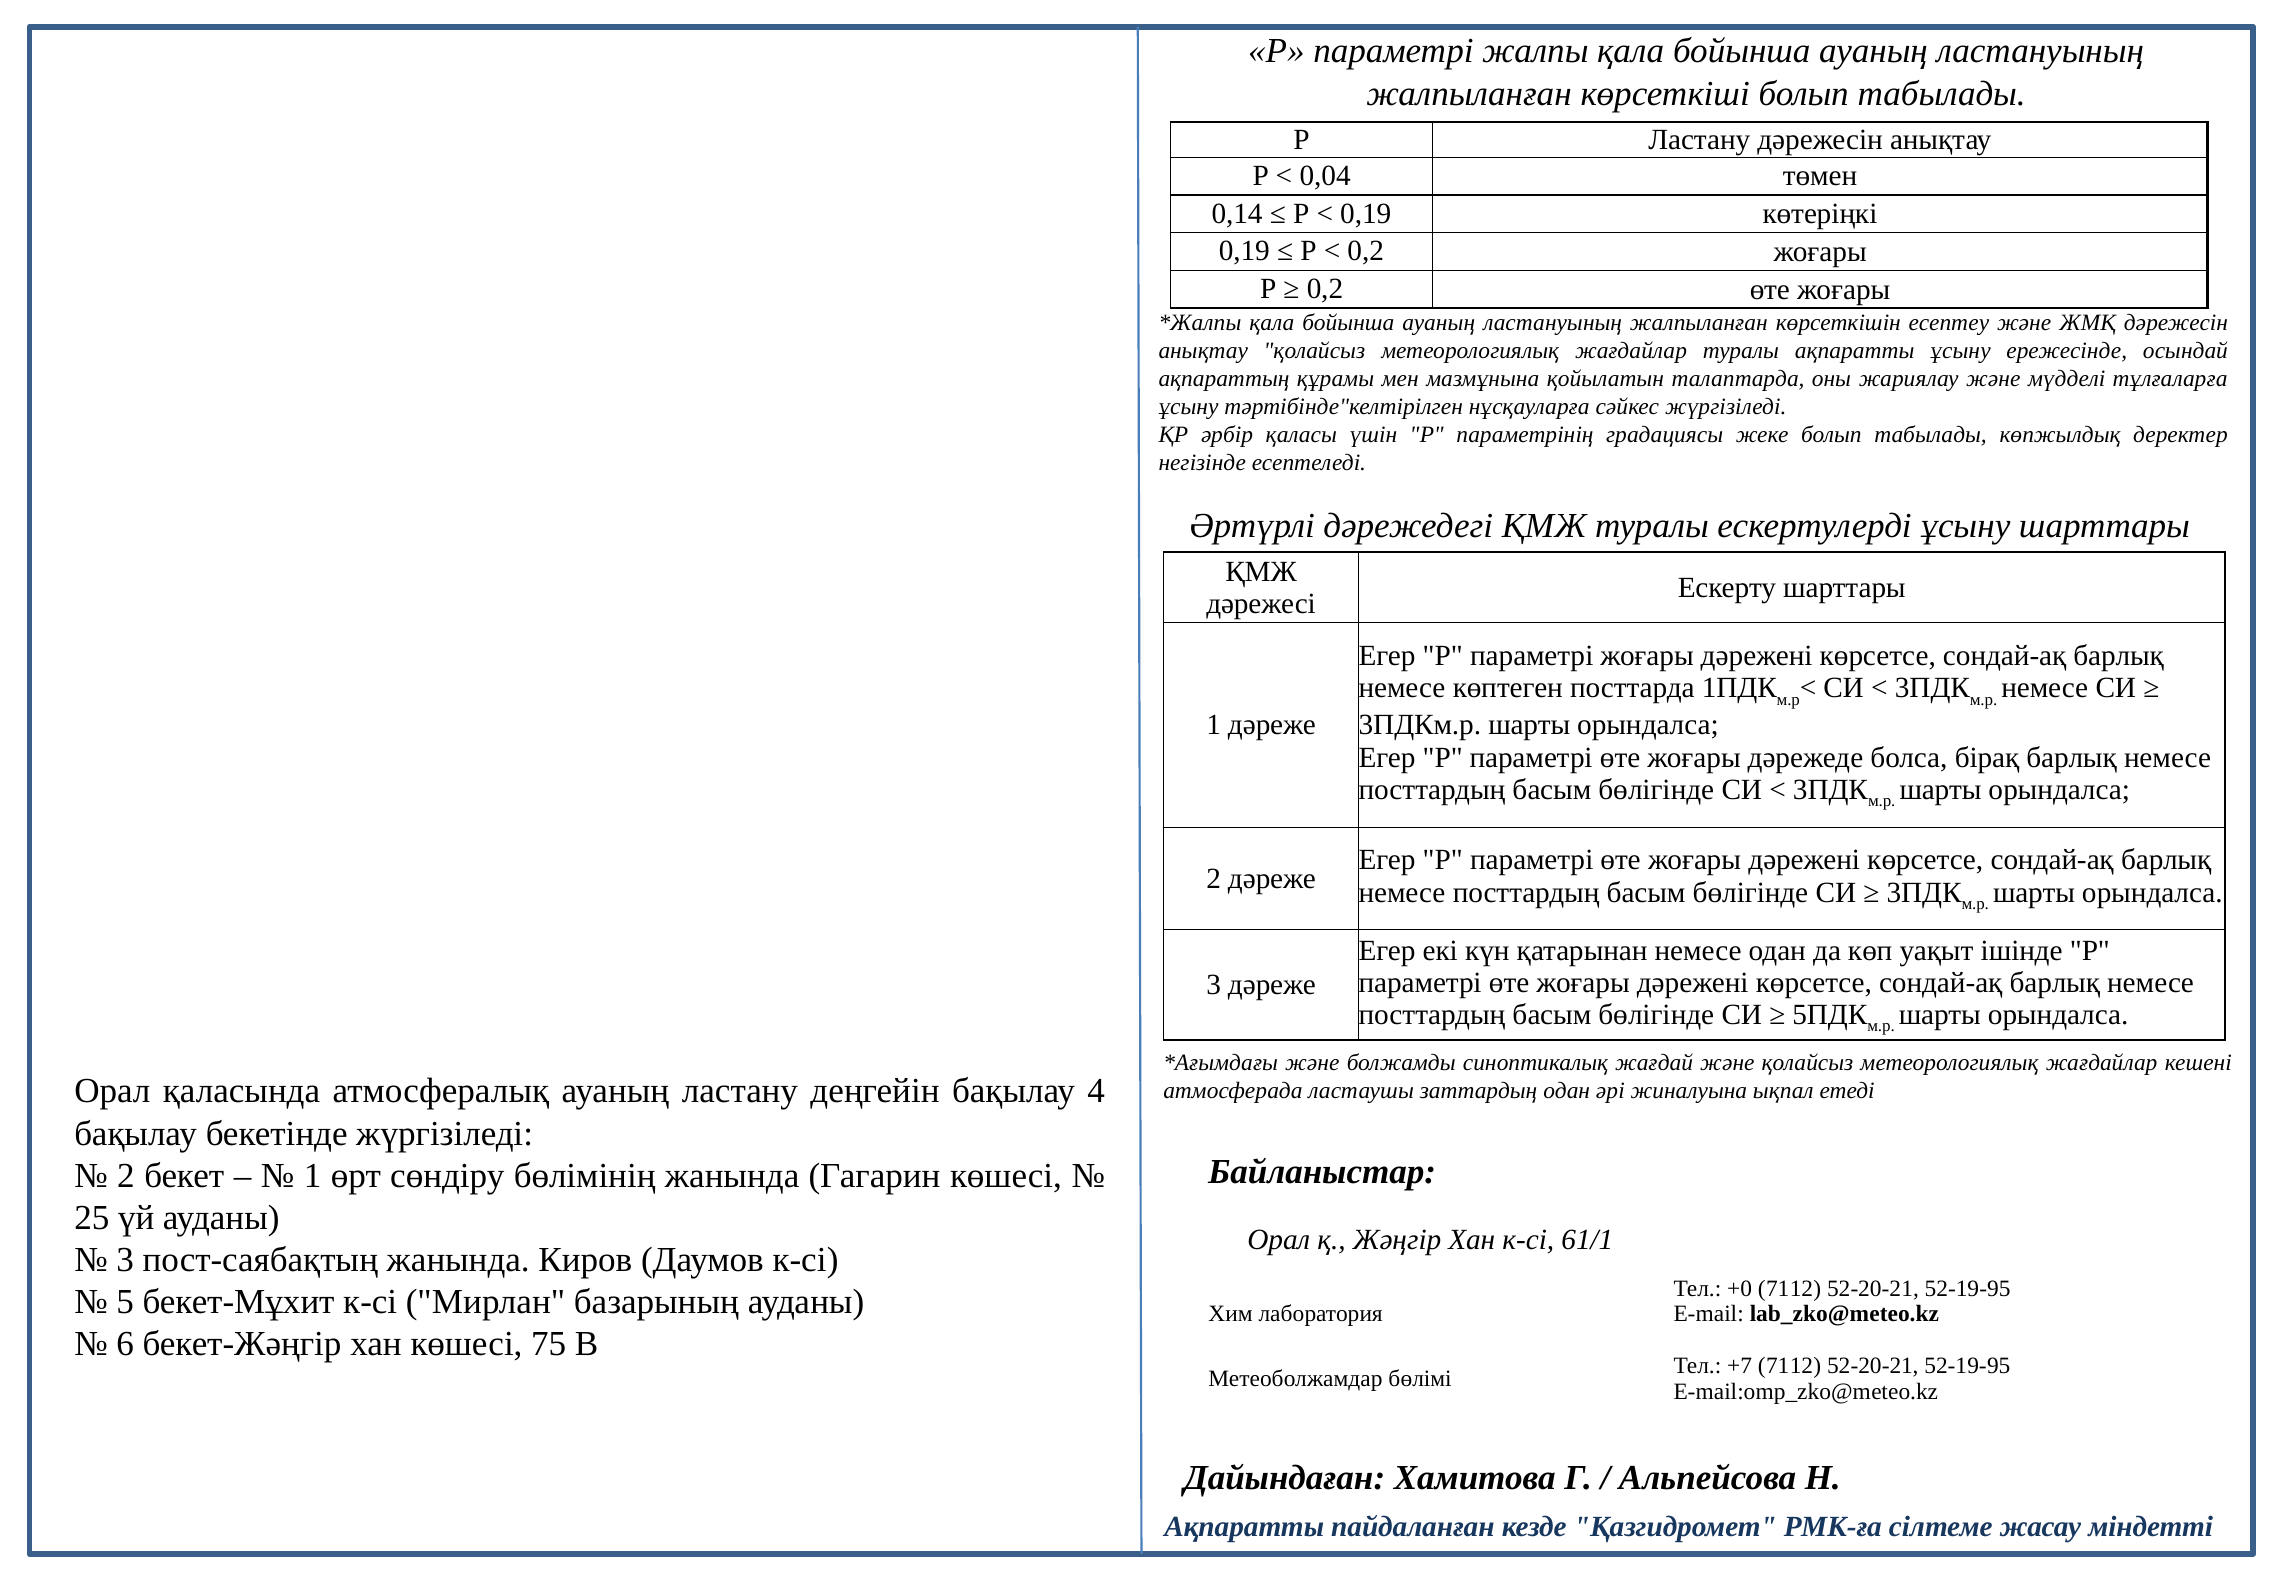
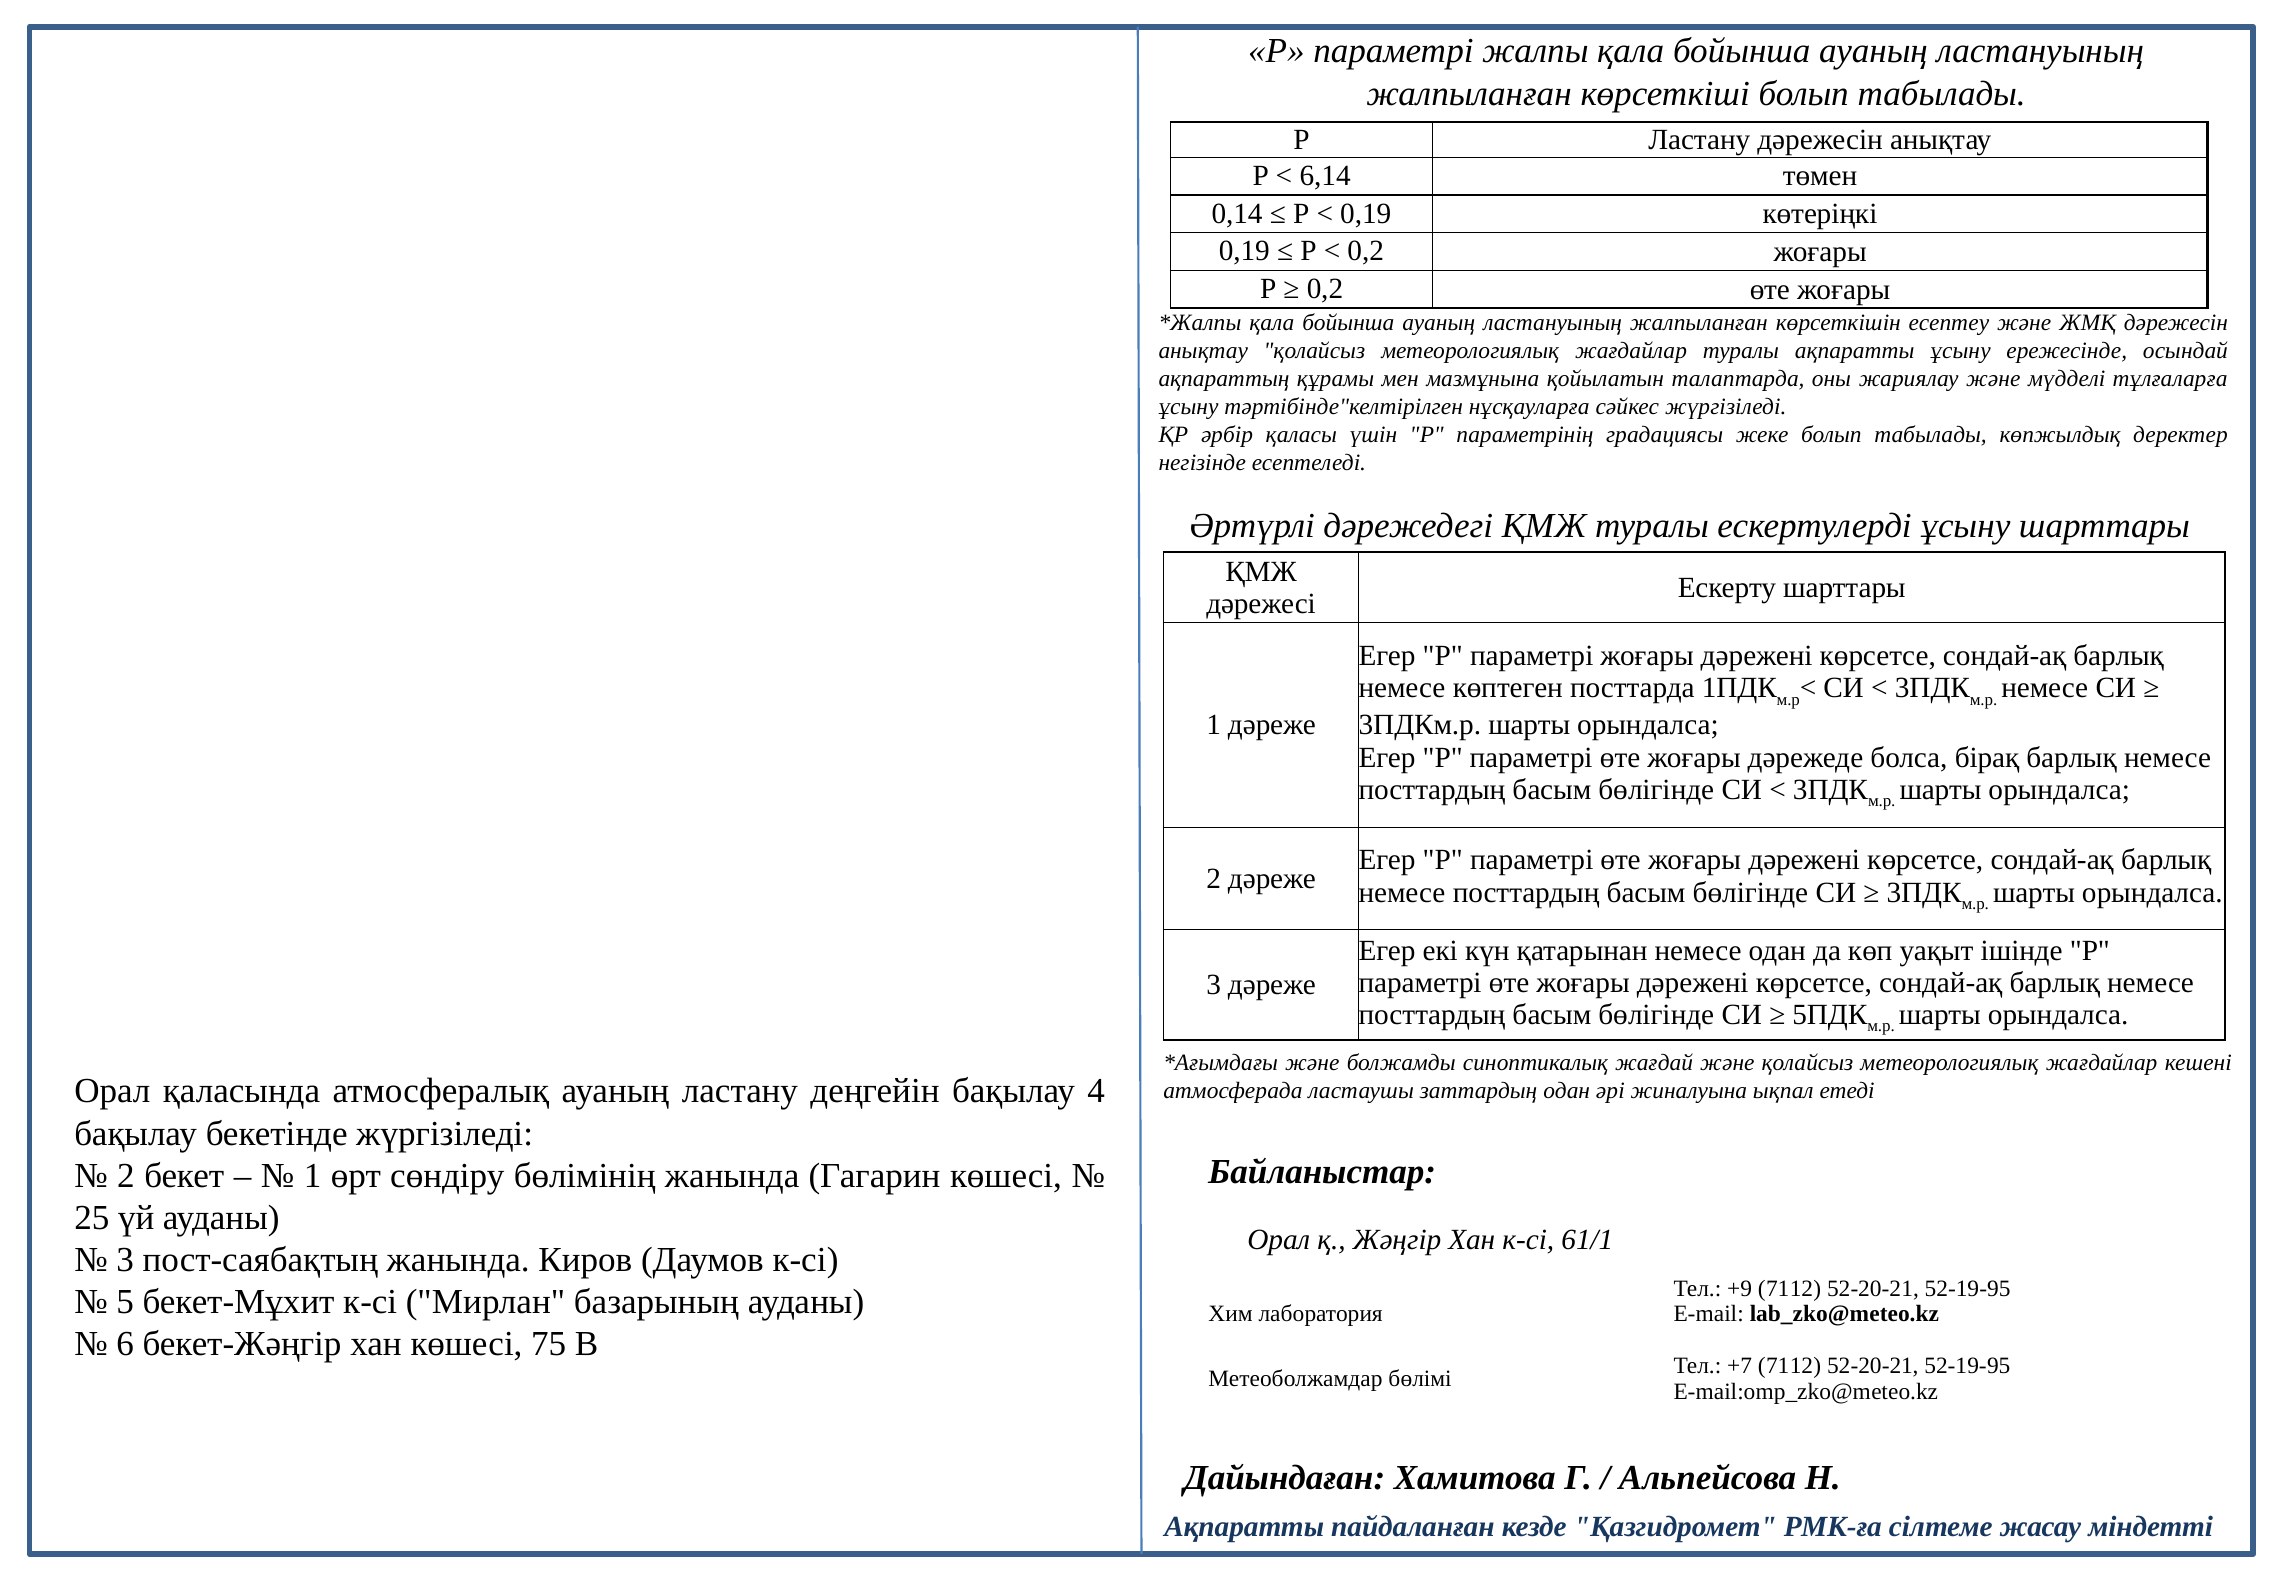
0,04: 0,04 -> 6,14 (1325, 176)
+0: +0 -> +9 (1740, 1288)
